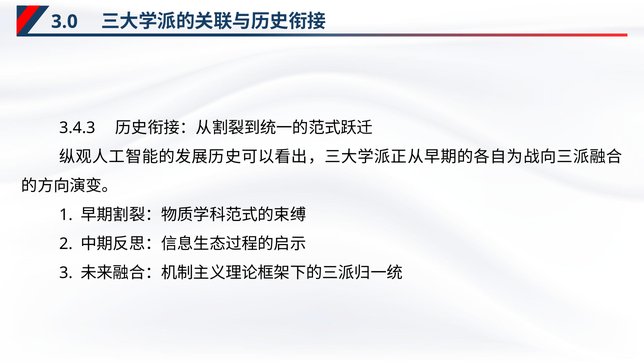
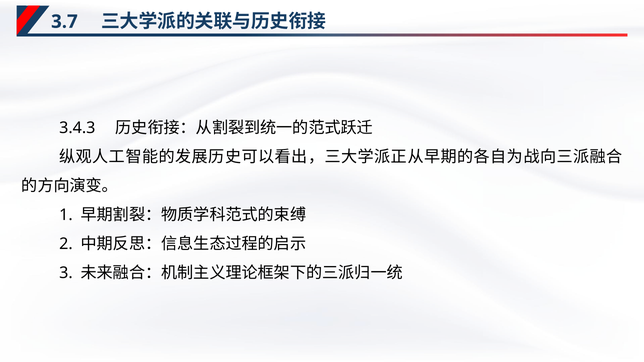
3.0: 3.0 -> 3.7 (64, 22)
